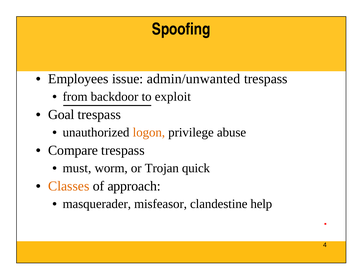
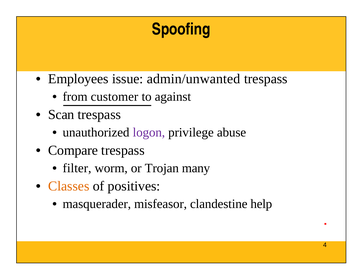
backdoor: backdoor -> customer (114, 97)
exploit: exploit -> against (173, 97)
Goal: Goal -> Scan (61, 115)
logon colour: orange -> purple (149, 133)
must: must -> filter (77, 168)
quick: quick -> many (196, 168)
approach: approach -> positives (134, 186)
